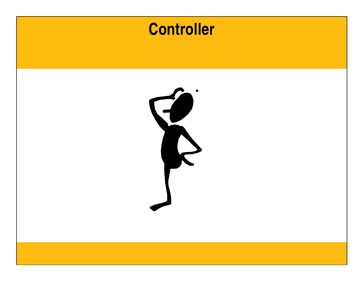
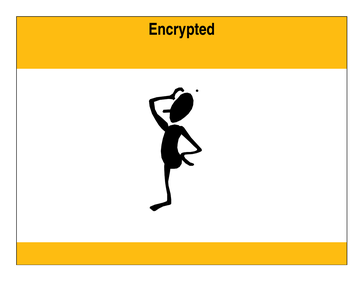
Controller: Controller -> Encrypted (182, 29)
